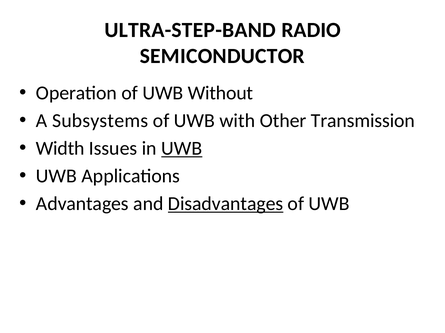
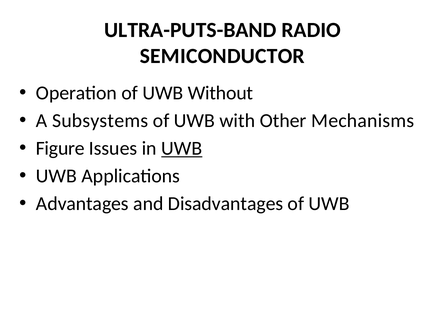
ULTRA-STEP-BAND: ULTRA-STEP-BAND -> ULTRA-PUTS-BAND (190, 30)
Transmission: Transmission -> Mechanisms (363, 121)
Width: Width -> Figure (60, 149)
Disadvantages underline: present -> none (226, 204)
